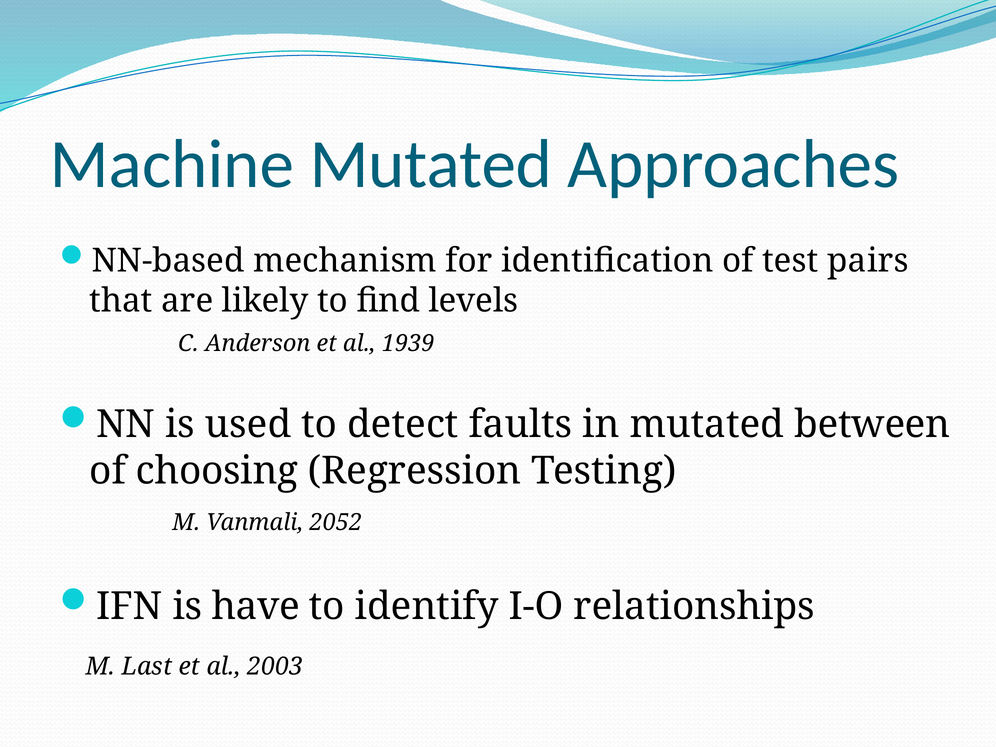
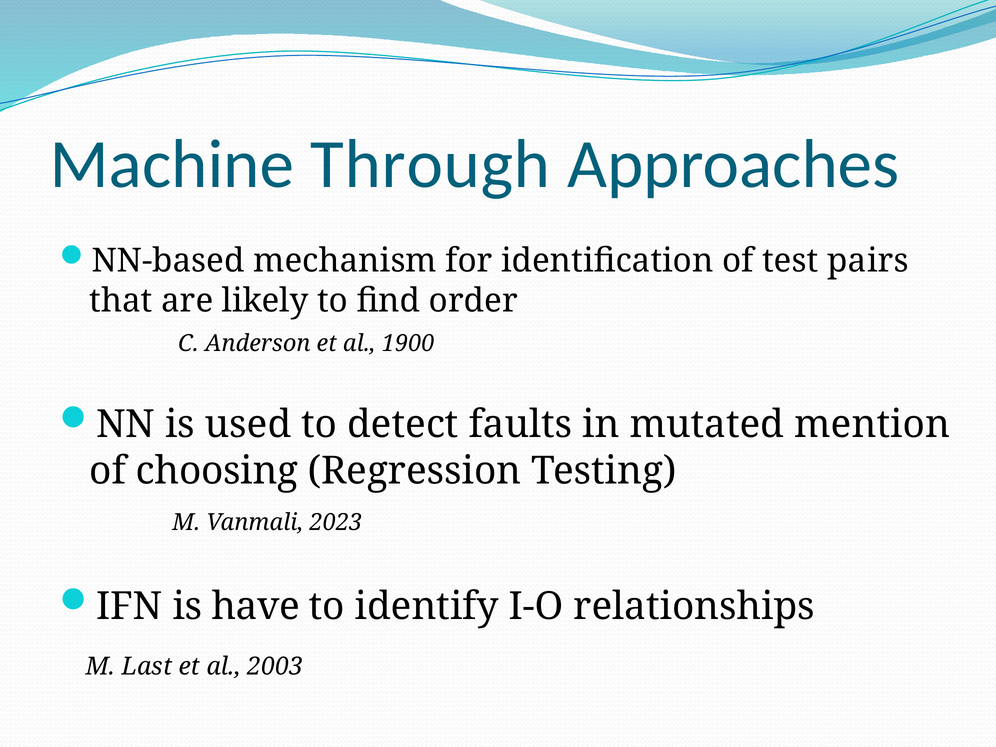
Machine Mutated: Mutated -> Through (430, 164)
levels: levels -> order (473, 301)
1939: 1939 -> 1900 (408, 344)
between: between -> mention (872, 424)
2052: 2052 -> 2023 (336, 522)
